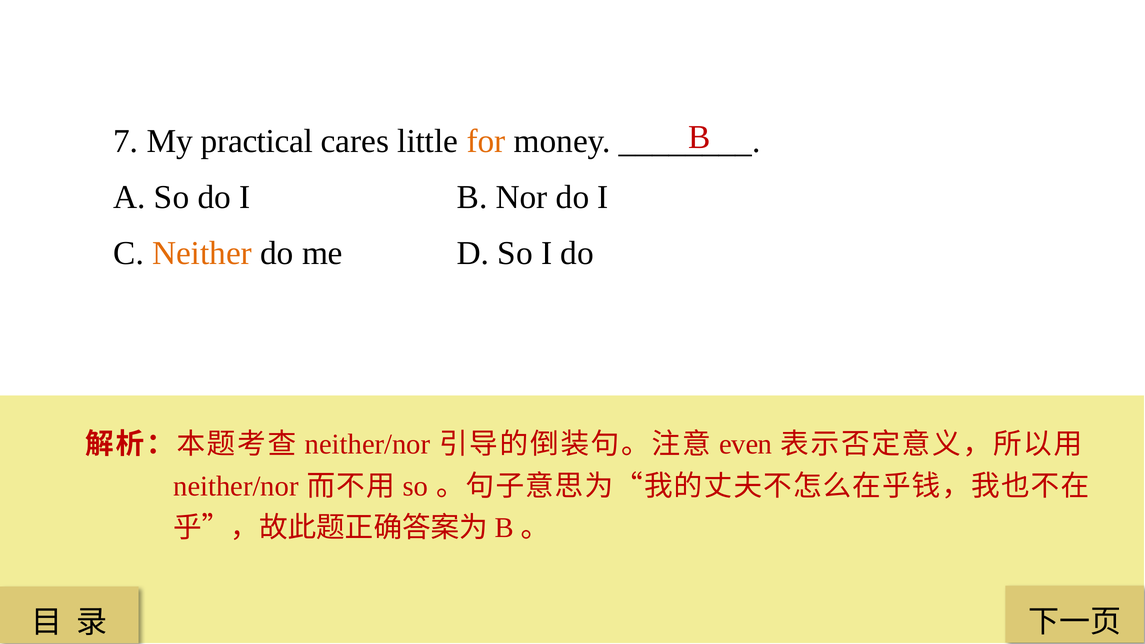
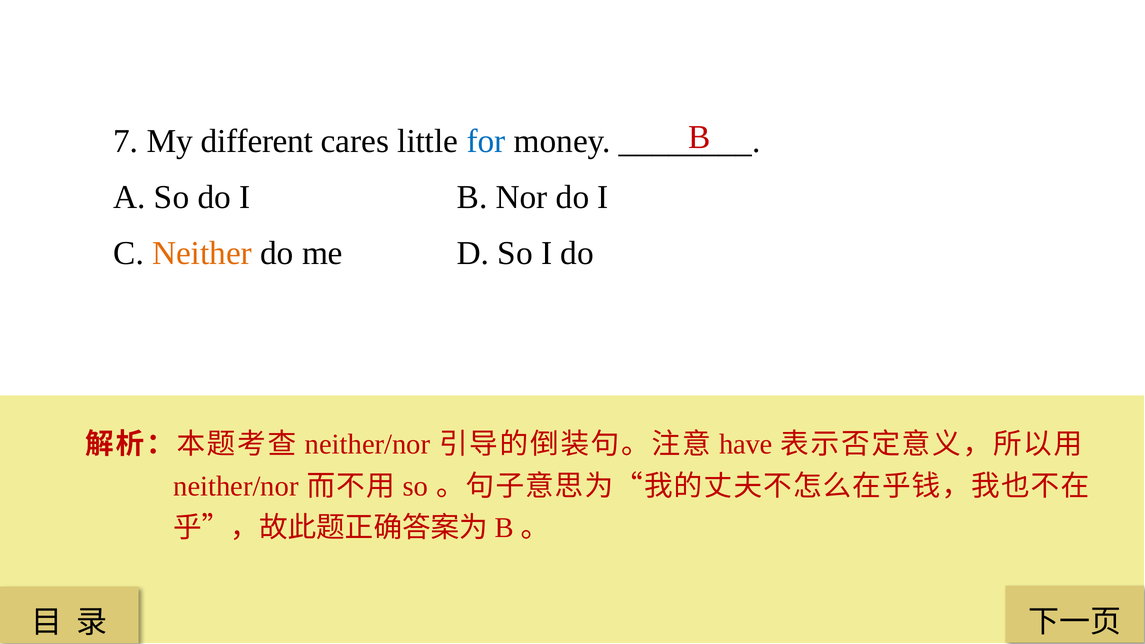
practical: practical -> different (257, 141)
for colour: orange -> blue (486, 141)
even: even -> have (746, 445)
